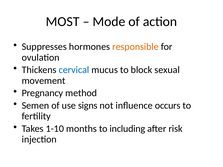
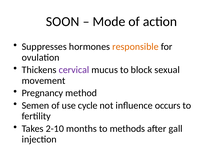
MOST: MOST -> SOON (63, 22)
cervical colour: blue -> purple (74, 70)
signs: signs -> cycle (88, 106)
1-10: 1-10 -> 2-10 (55, 129)
including: including -> methods (127, 129)
risk: risk -> gall (176, 129)
